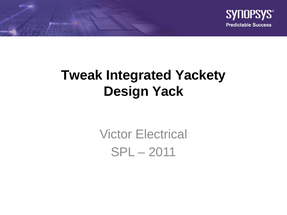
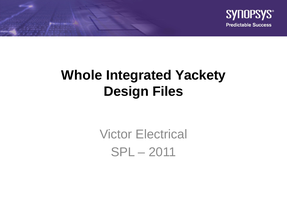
Tweak: Tweak -> Whole (82, 75)
Yack: Yack -> Files (168, 92)
